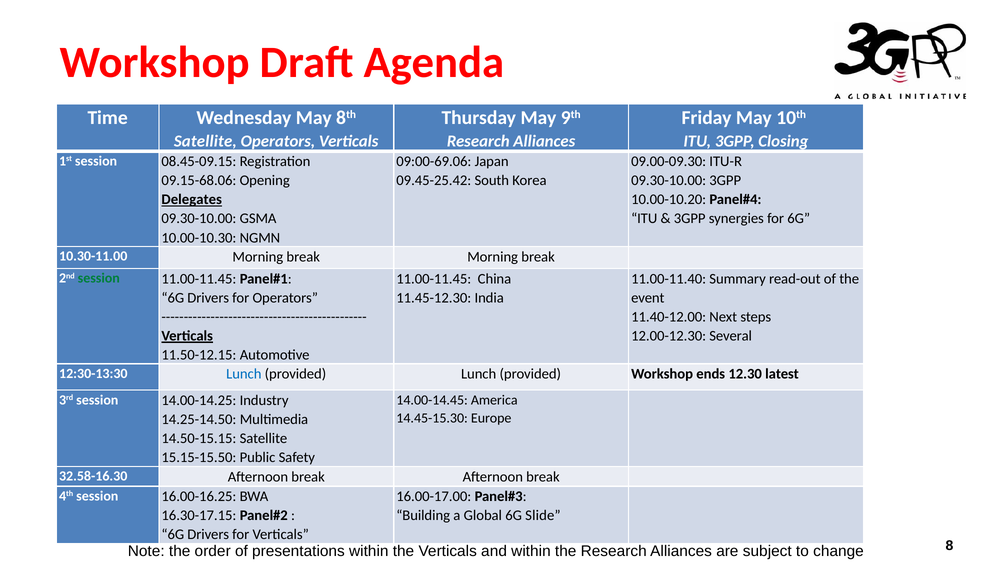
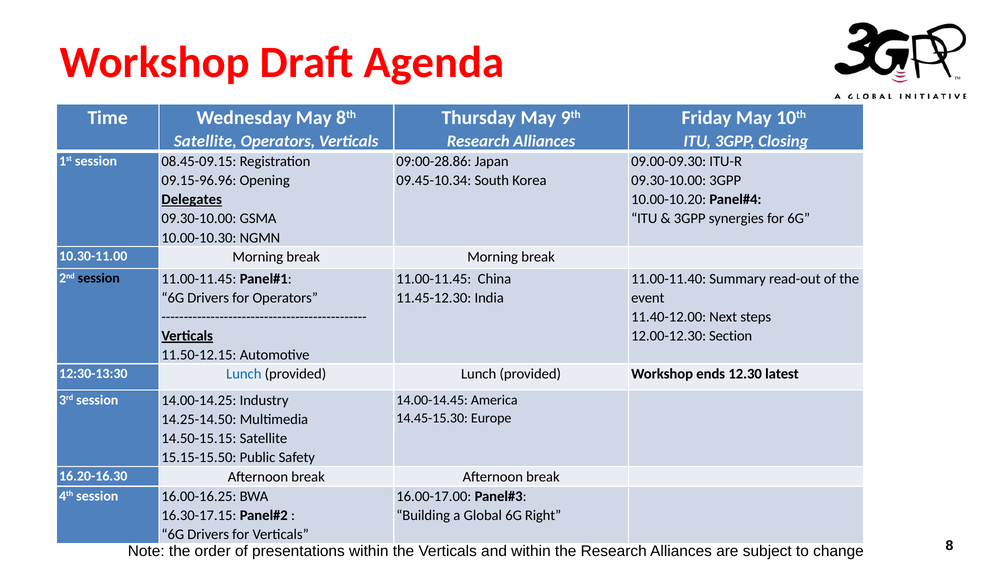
09:00-69.06: 09:00-69.06 -> 09:00-28.86 (434, 161)
09.15-68.06: 09.15-68.06 -> 09.15-96.96 (199, 181)
09.45-25.42: 09.45-25.42 -> 09.45-10.34 (434, 181)
session colour: green -> black (99, 278)
Several: Several -> Section (731, 336)
32.58-16.30: 32.58-16.30 -> 16.20-16.30 (93, 476)
Slide: Slide -> Right (543, 516)
